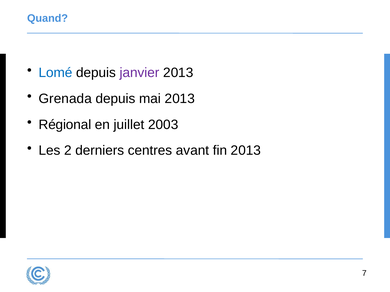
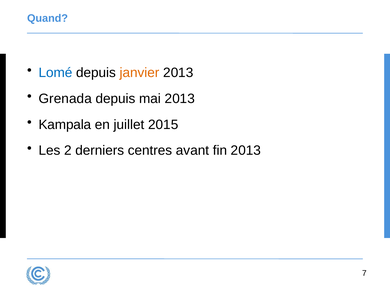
janvier colour: purple -> orange (140, 73)
Régional: Régional -> Kampala (65, 125)
2003: 2003 -> 2015 (163, 125)
